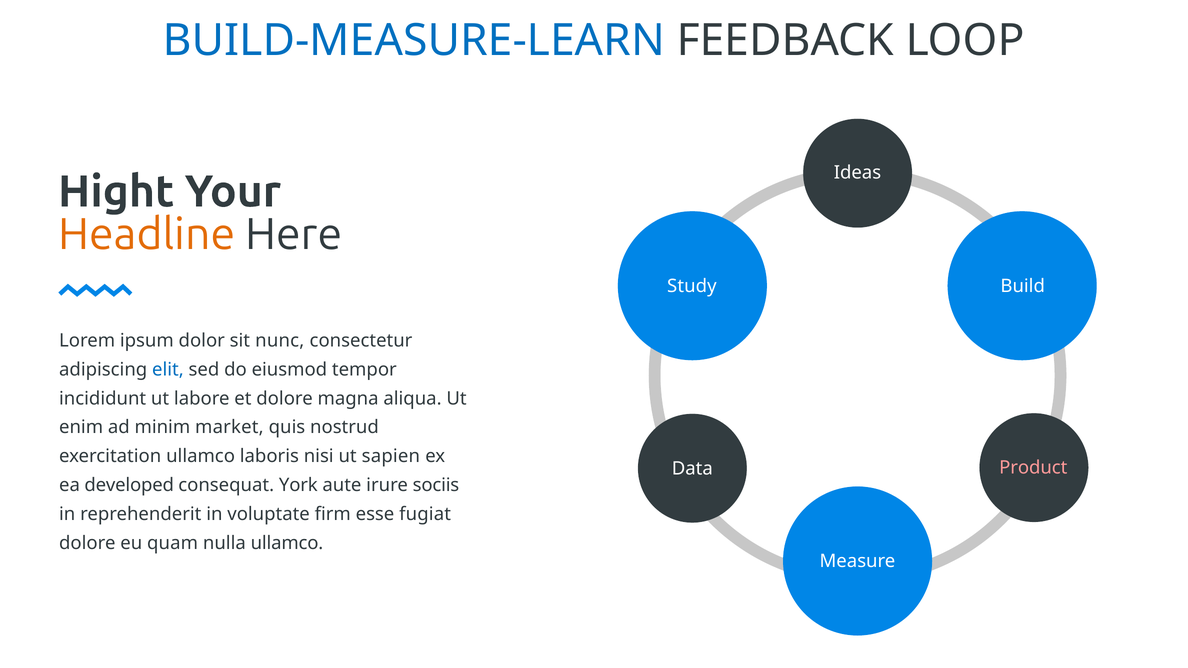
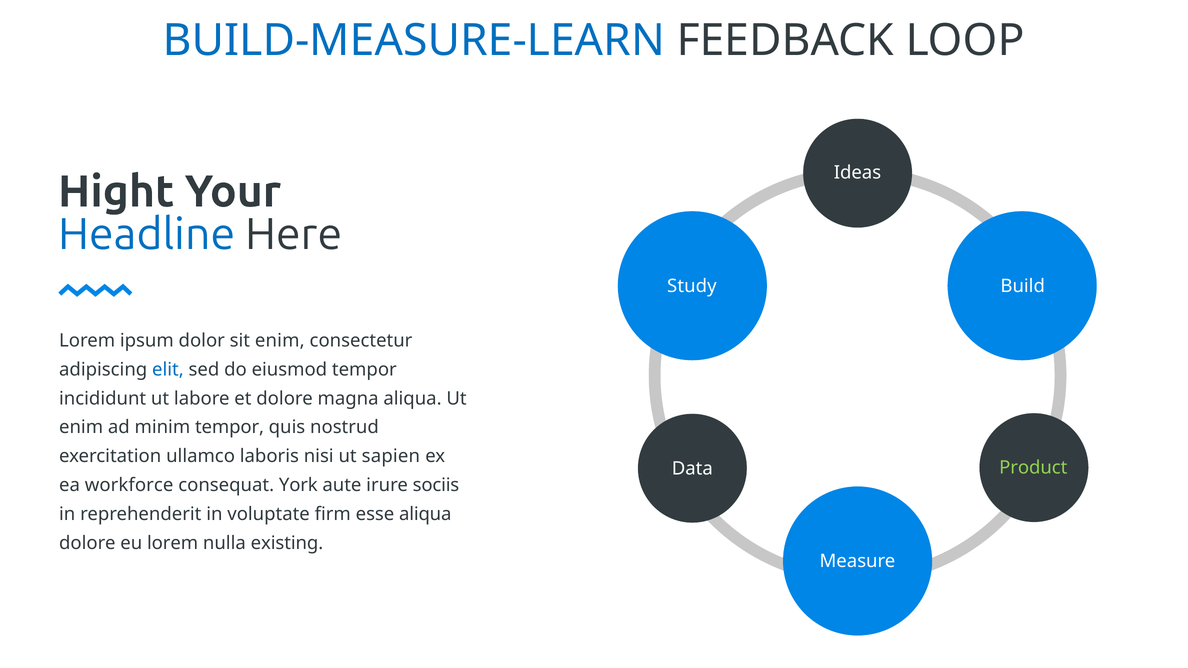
Headline colour: orange -> blue (147, 235)
sit nunc: nunc -> enim (280, 341)
minim market: market -> tempor (230, 428)
Product colour: pink -> light green (1033, 468)
developed: developed -> workforce (129, 485)
esse fugiat: fugiat -> aliqua (425, 514)
eu quam: quam -> lorem (173, 543)
nulla ullamco: ullamco -> existing (287, 543)
